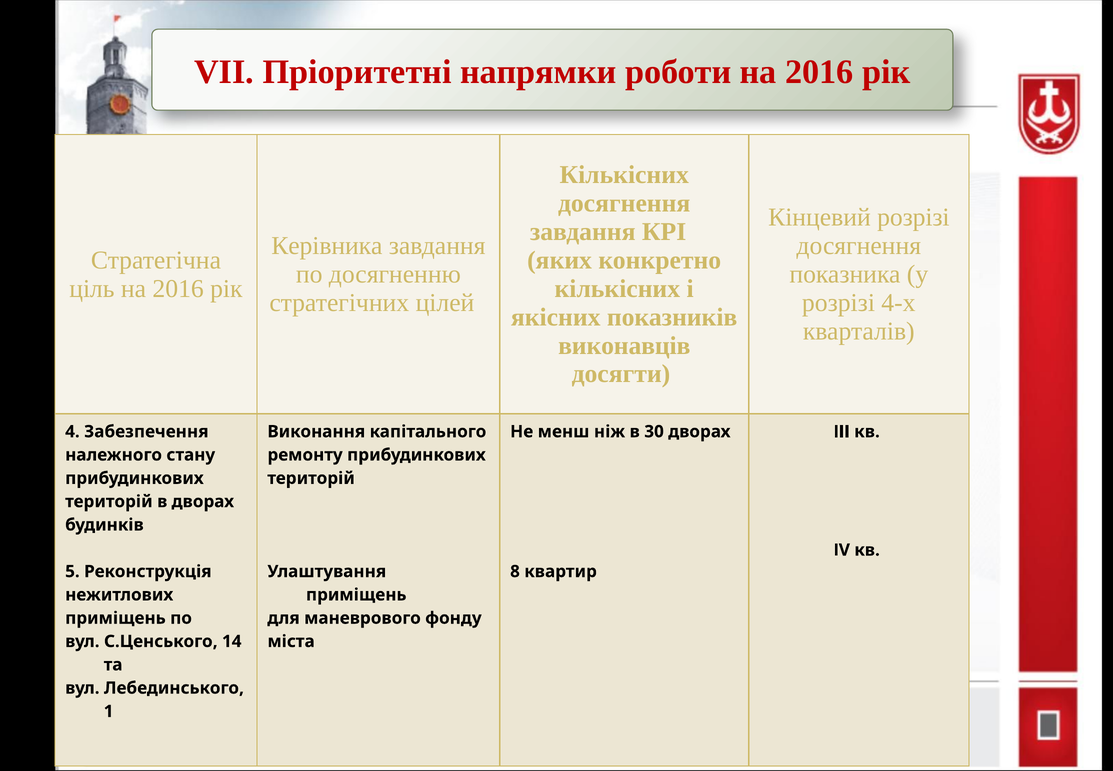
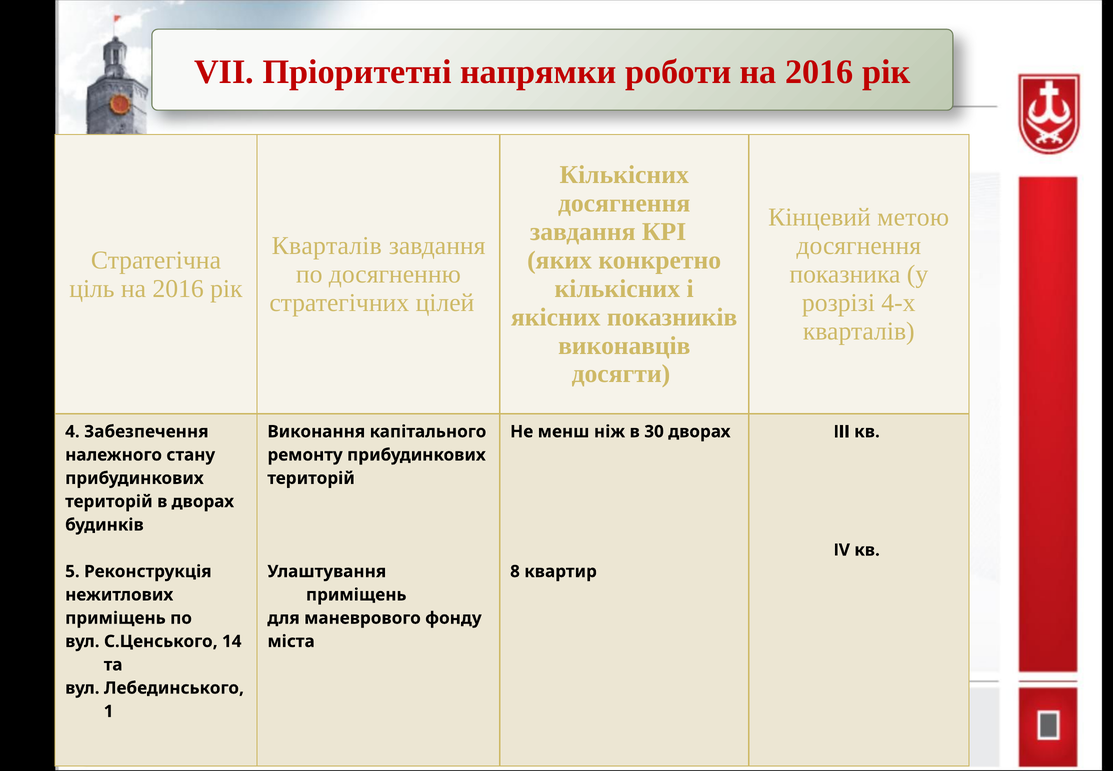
Кінцевий розрізі: розрізі -> метою (913, 217)
Керівника: Керівника -> Кварталів (327, 246)
